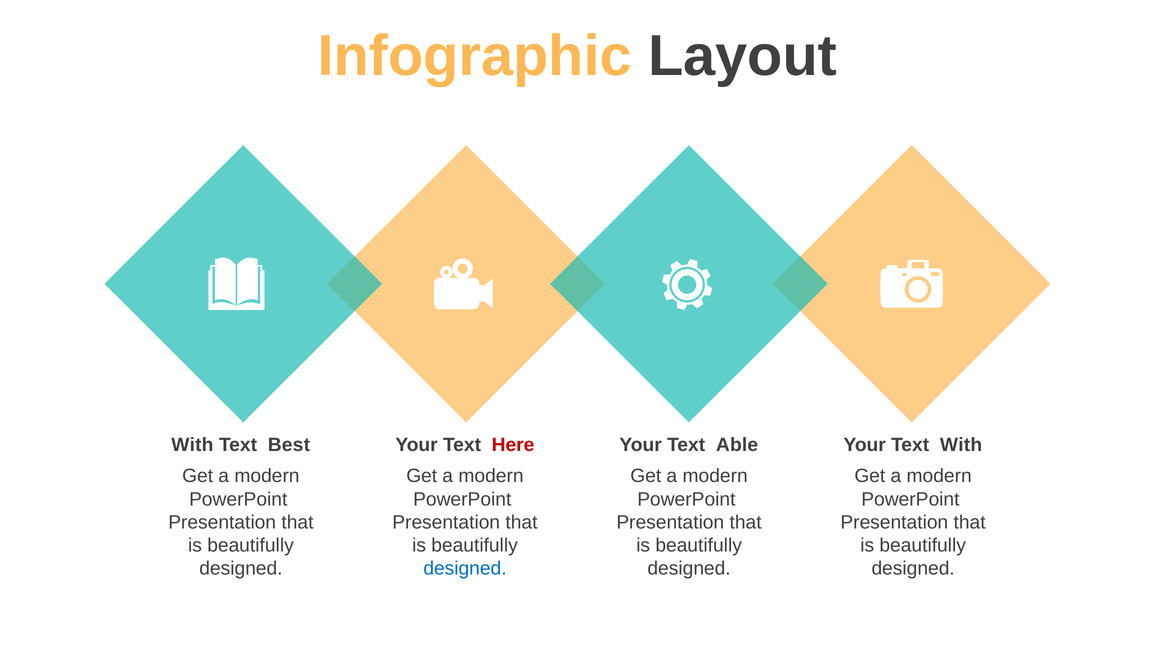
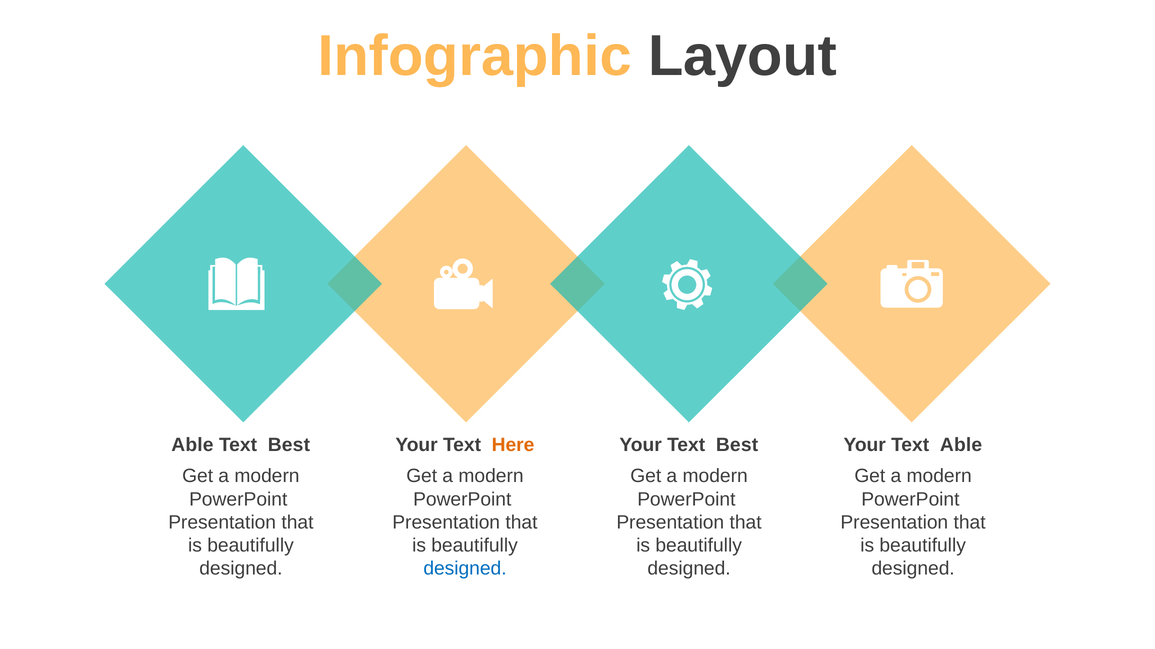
With: With -> Able (192, 445)
Here colour: red -> orange (513, 445)
Your Text Able: Able -> Best (737, 445)
Text With: With -> Able (961, 445)
